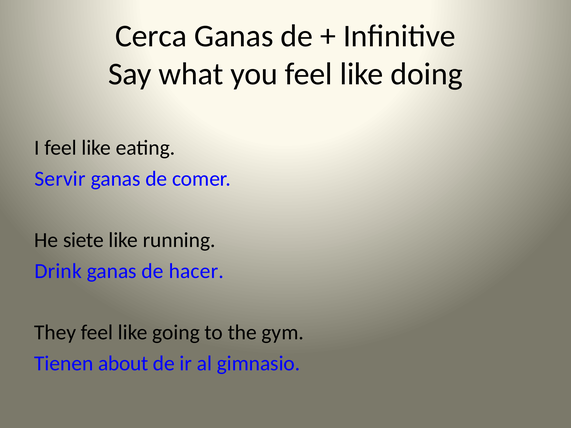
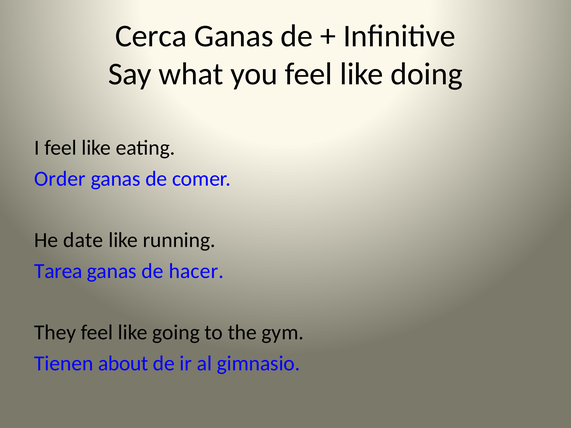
Servir: Servir -> Order (60, 179)
siete: siete -> date (83, 240)
Drink: Drink -> Tarea (58, 271)
